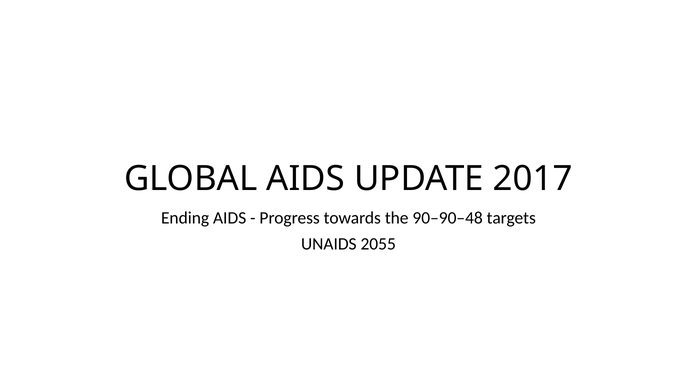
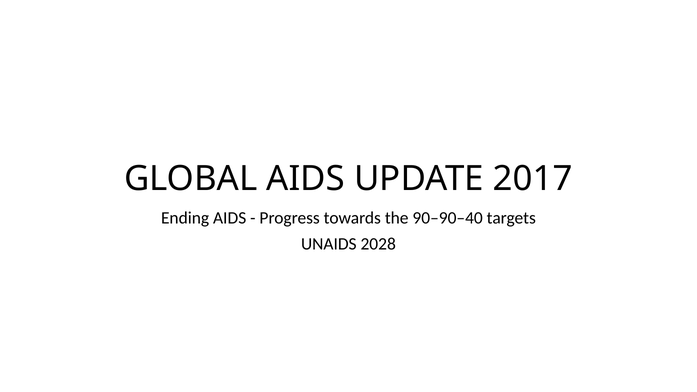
90–90–48: 90–90–48 -> 90–90–40 (448, 218)
2055: 2055 -> 2028 (378, 244)
